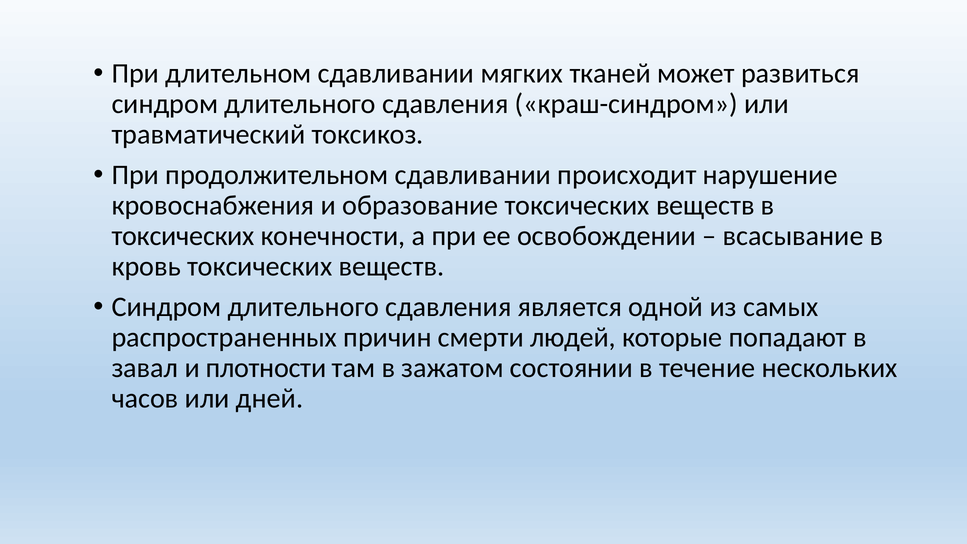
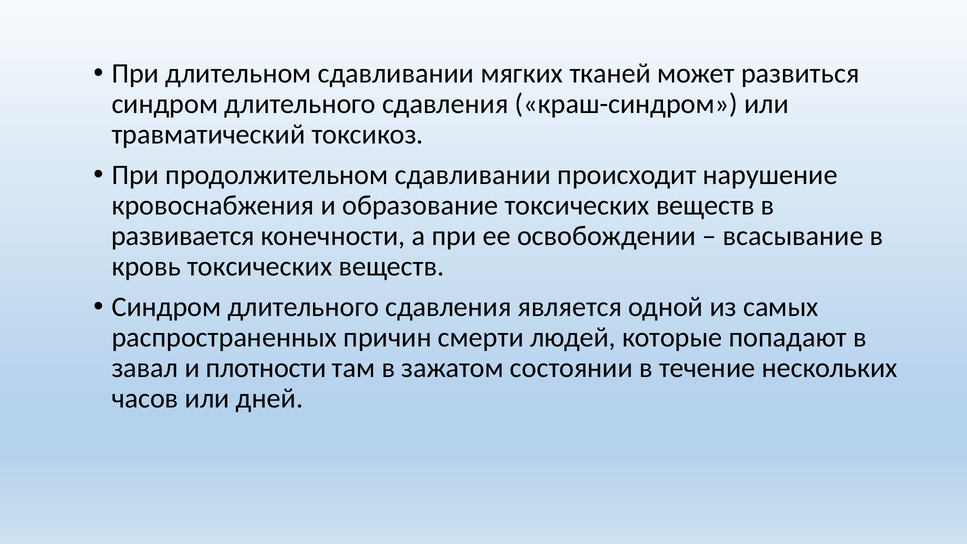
токсических: токсических -> развивается (183, 236)
